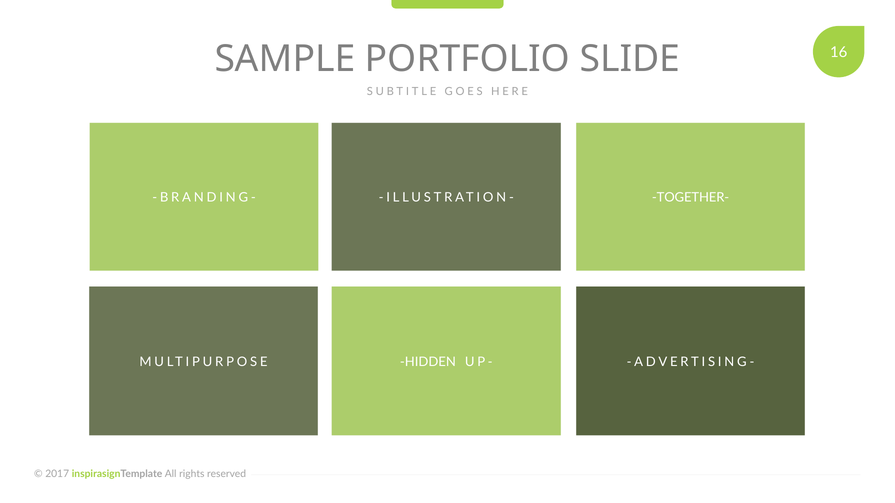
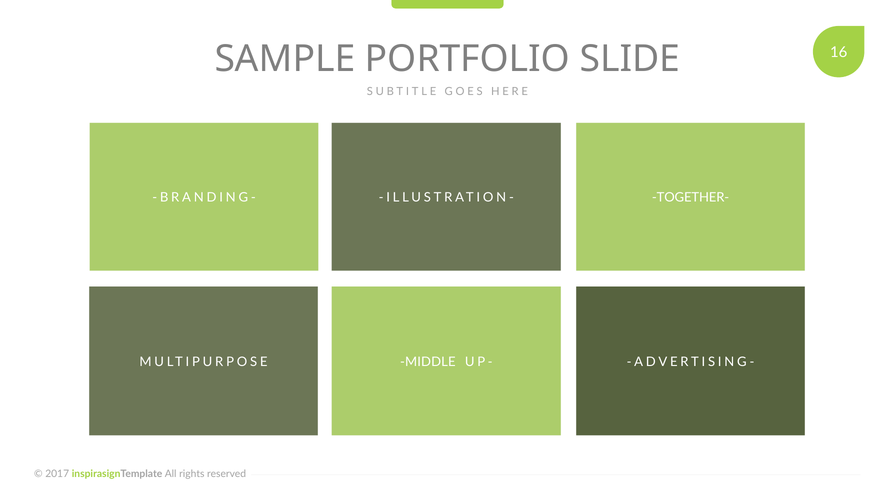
HIDDEN: HIDDEN -> MIDDLE (428, 362)
